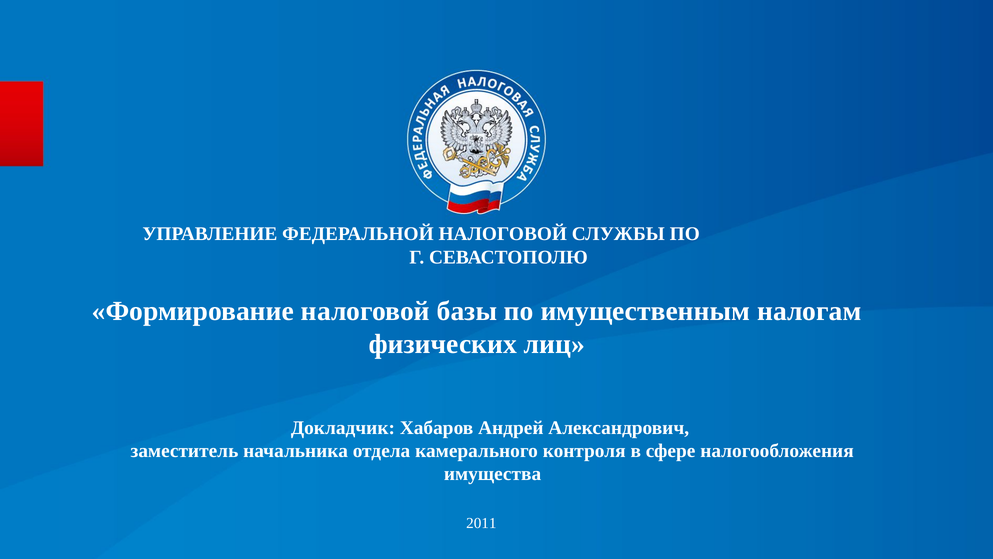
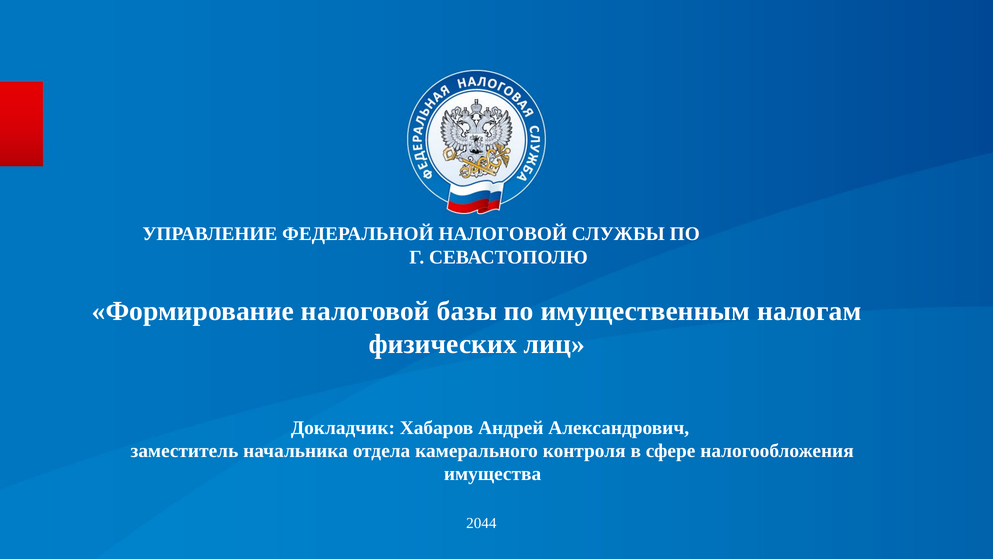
2011: 2011 -> 2044 (481, 523)
